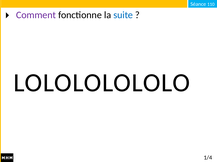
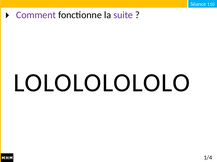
suite colour: blue -> purple (123, 15)
